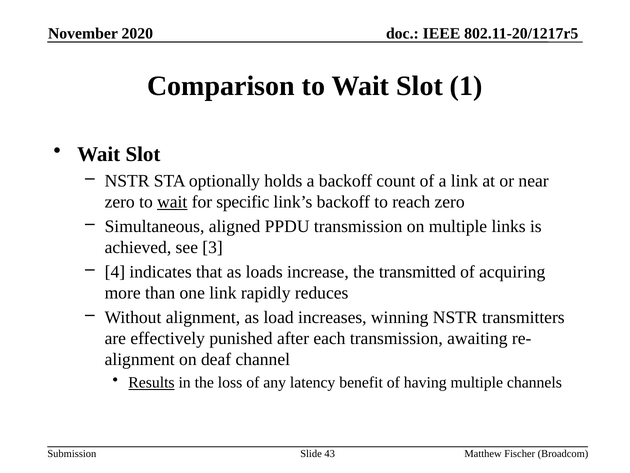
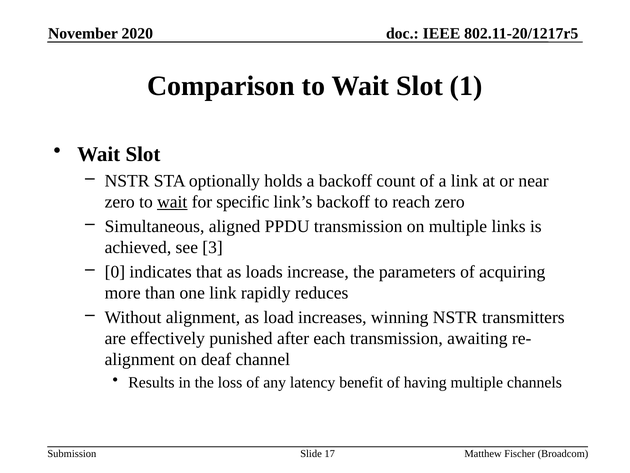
4: 4 -> 0 (115, 272)
transmitted: transmitted -> parameters (417, 272)
Results underline: present -> none (151, 382)
43: 43 -> 17 (330, 453)
